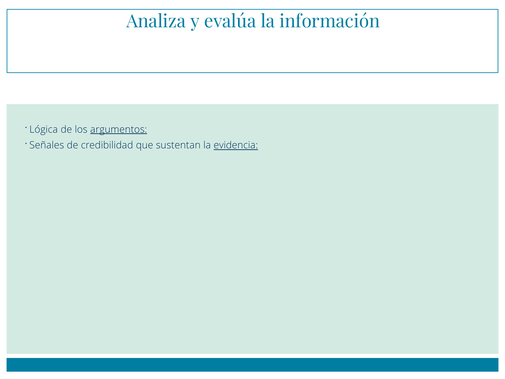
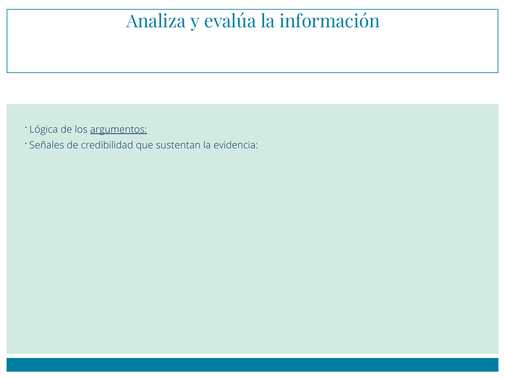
evidencia underline: present -> none (236, 145)
